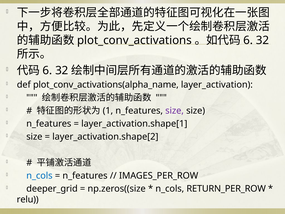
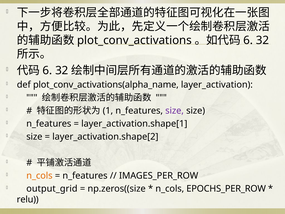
n_cols colour: blue -> orange (39, 175)
deeper_grid: deeper_grid -> output_grid (52, 188)
RETURN_PER_ROW: RETURN_PER_ROW -> EPOCHS_PER_ROW (226, 188)
